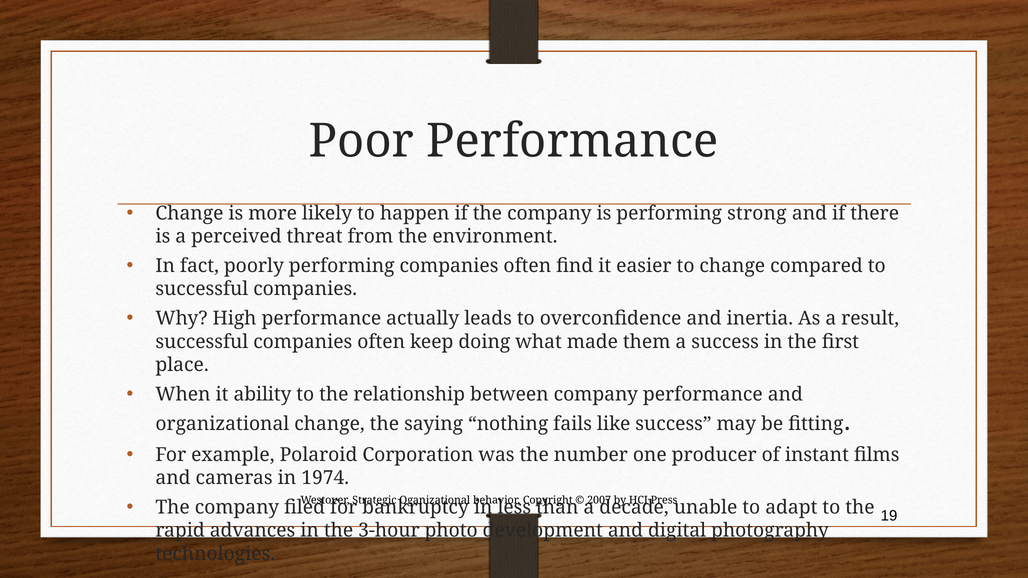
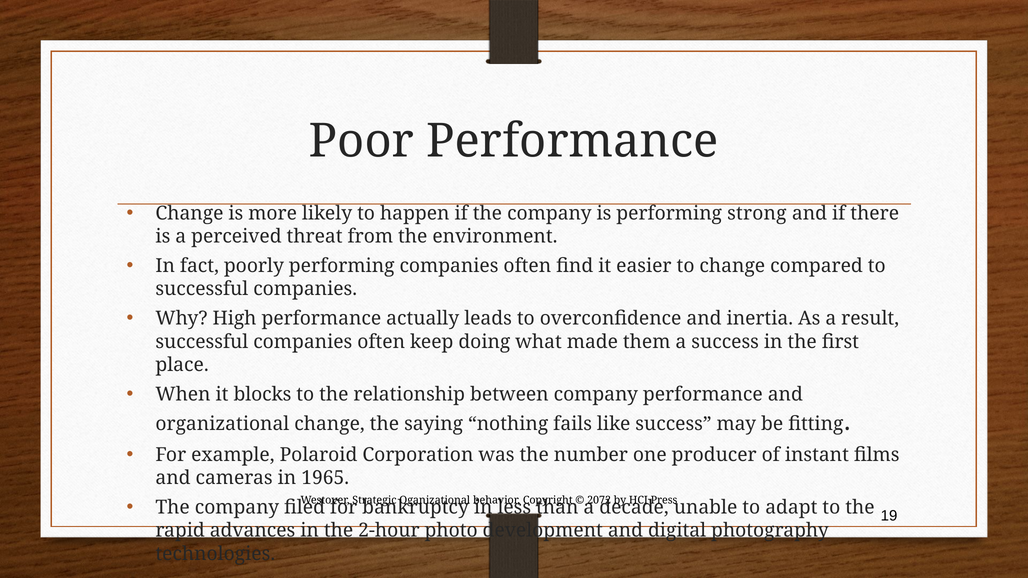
ability: ability -> blocks (262, 395)
1974: 1974 -> 1965 (325, 478)
2007: 2007 -> 2072 (599, 501)
3-hour: 3-hour -> 2-hour (389, 531)
